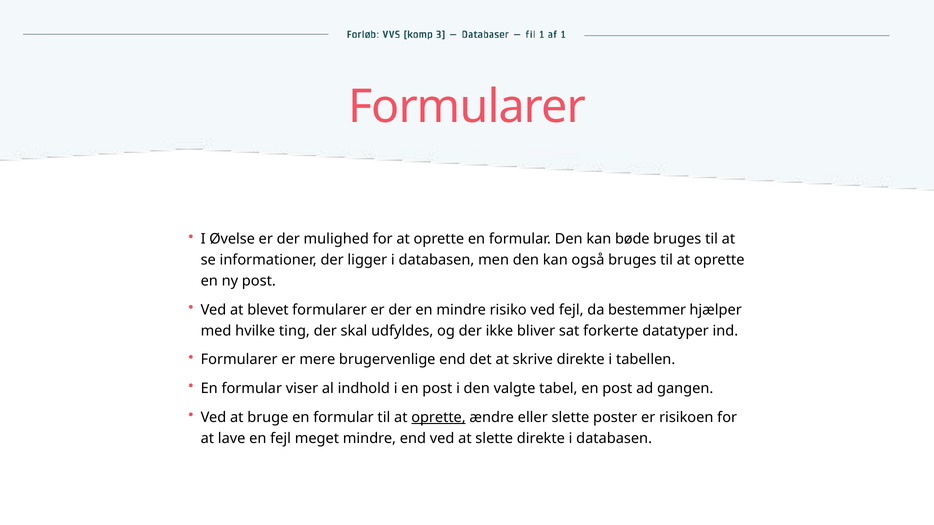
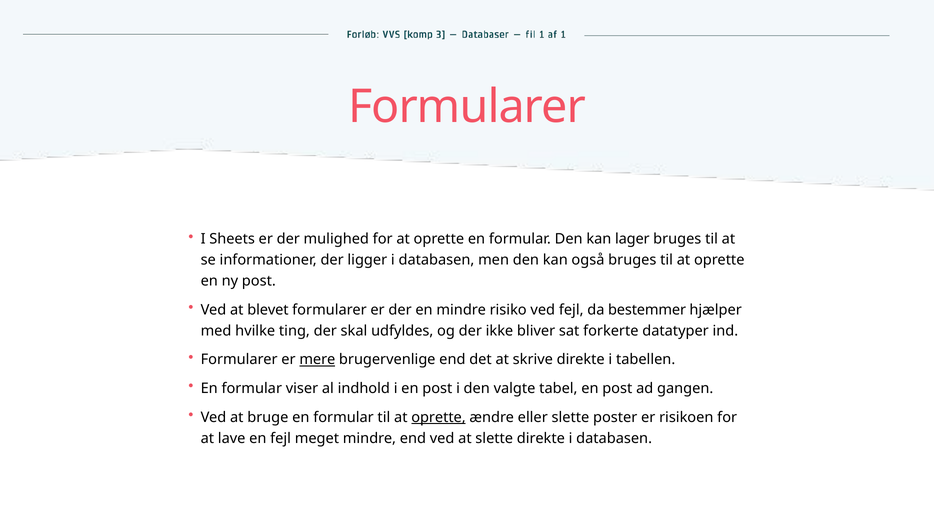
Øvelse: Øvelse -> Sheets (232, 239)
bøde: bøde -> lager (632, 239)
mere underline: none -> present (317, 360)
